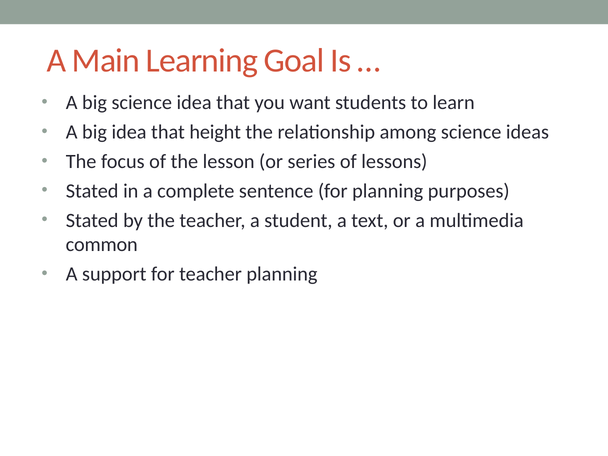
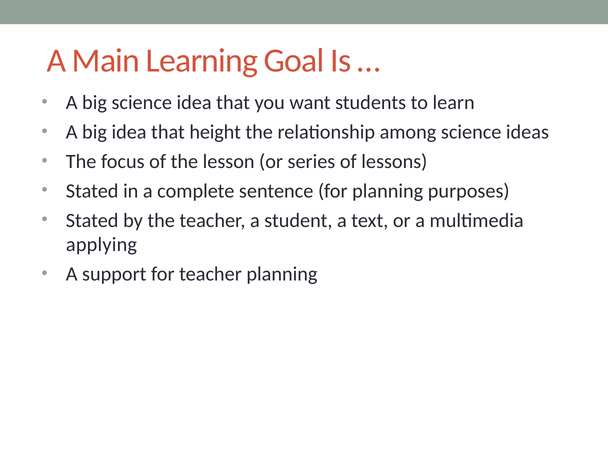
common: common -> applying (101, 245)
